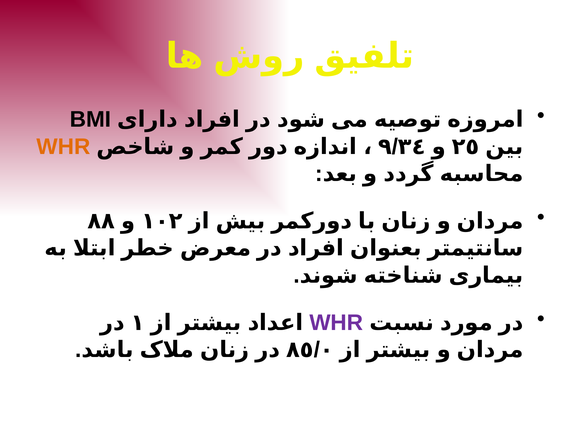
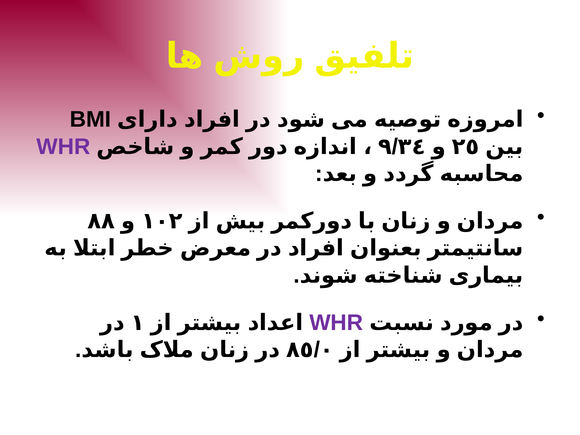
WHR colour: orange -> purple (64, 147)
